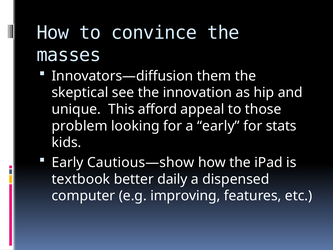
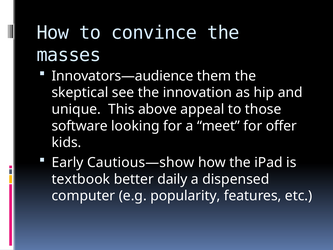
Innovators—diffusion: Innovators—diffusion -> Innovators—audience (122, 76)
afford: afford -> above (158, 109)
problem: problem -> software (80, 126)
a early: early -> meet (218, 126)
stats: stats -> offer (281, 126)
improving: improving -> popularity (185, 196)
